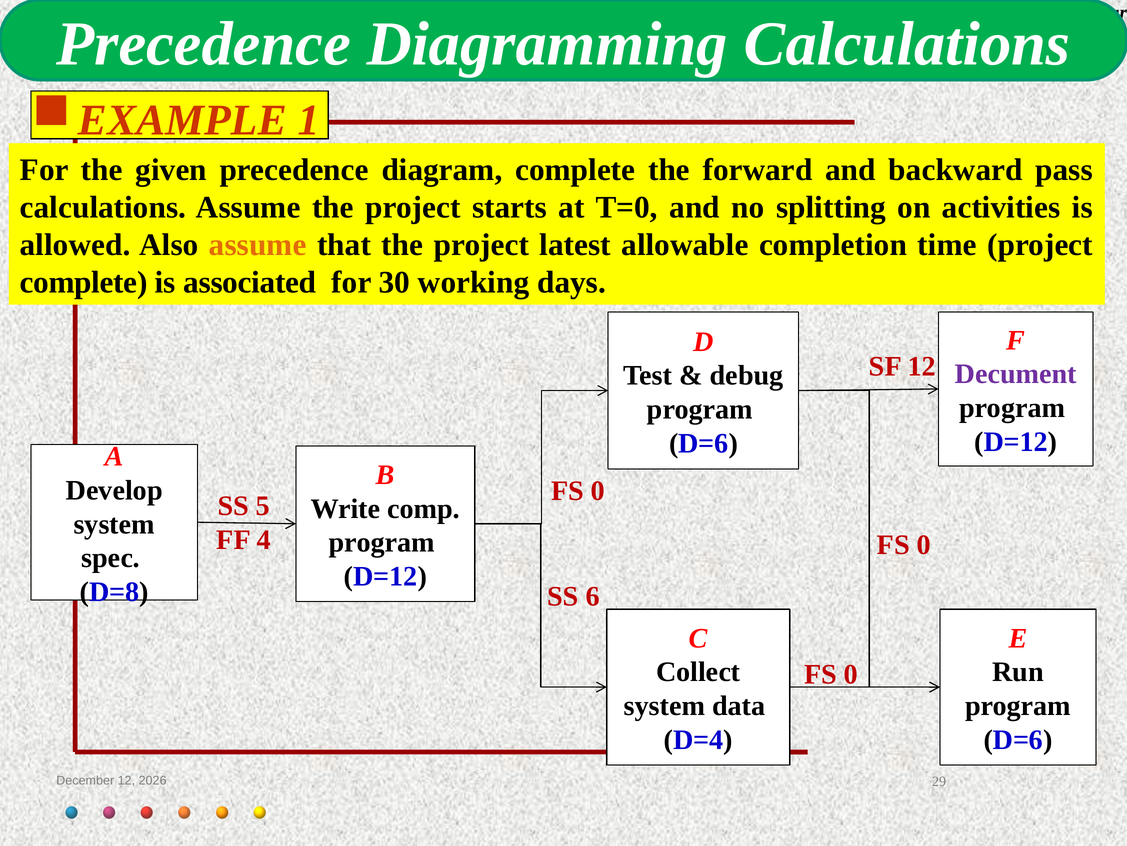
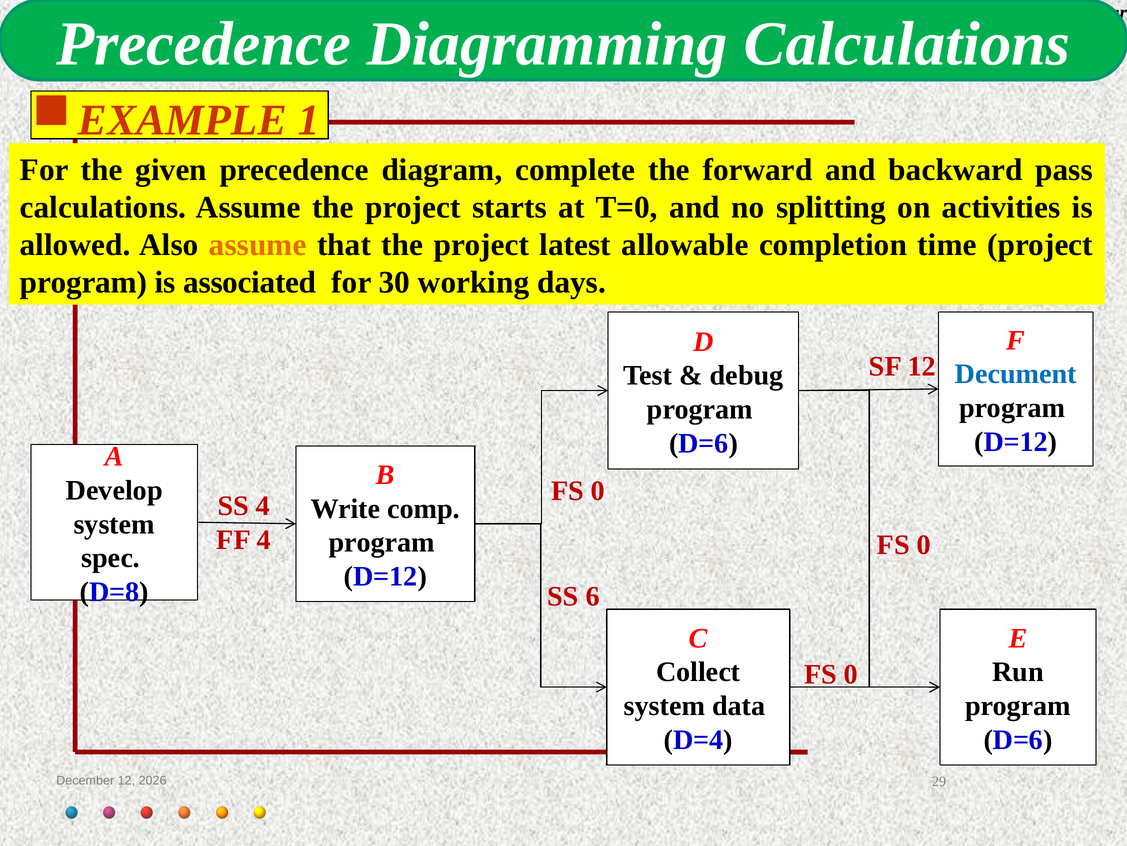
complete: complete -> program (84, 282)
Decument colour: purple -> blue (1016, 374)
SS 5: 5 -> 4 (263, 506)
